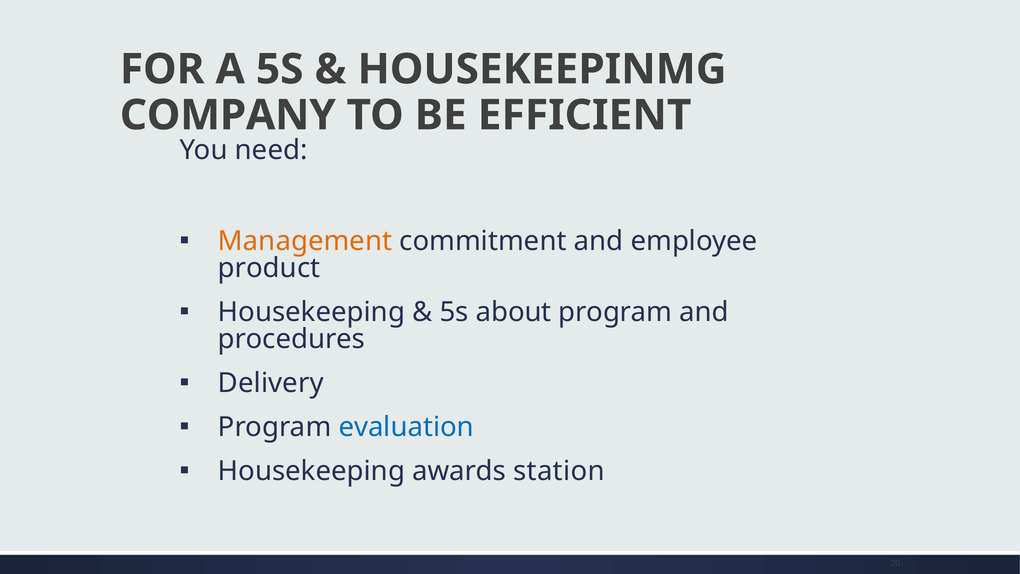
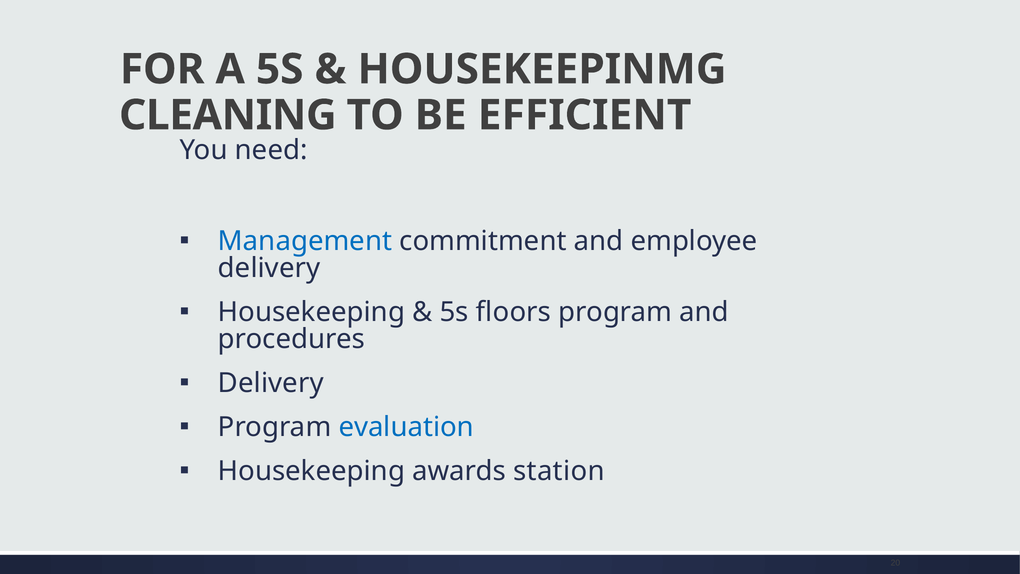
COMPANY: COMPANY -> CLEANING (228, 115)
Management colour: orange -> blue (305, 241)
product: product -> delivery (269, 268)
about: about -> floors (514, 312)
